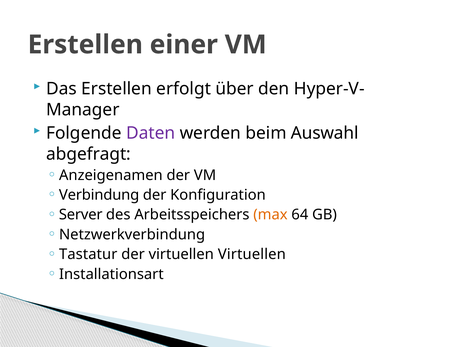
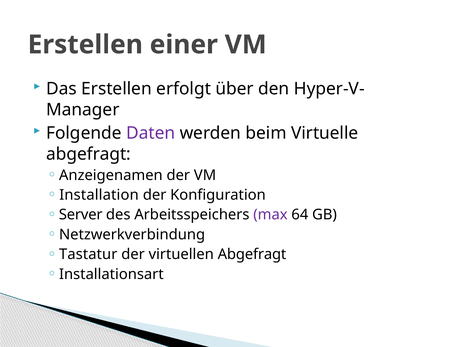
Auswahl: Auswahl -> Virtuelle (325, 133)
Verbindung: Verbindung -> Installation (99, 195)
max colour: orange -> purple (270, 214)
virtuellen Virtuellen: Virtuellen -> Abgefragt (252, 254)
